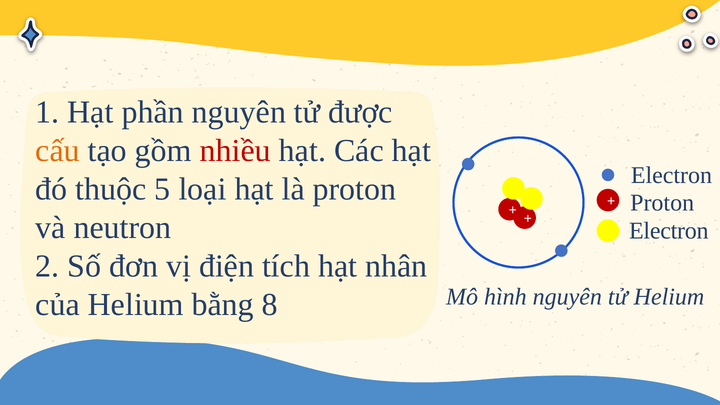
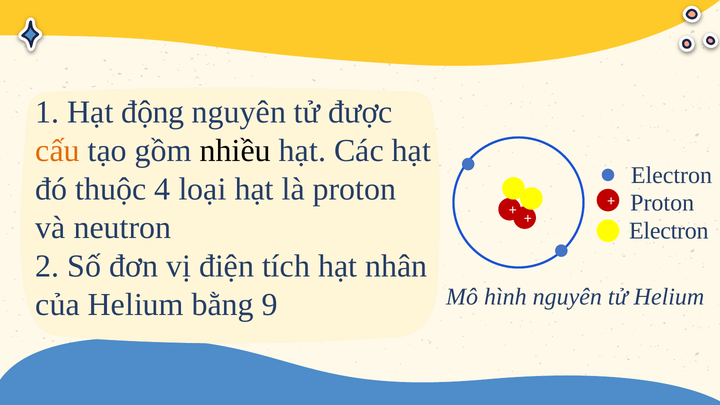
phần: phần -> động (153, 112)
nhiều colour: red -> black (235, 151)
5: 5 -> 4 (162, 189)
8: 8 -> 9 (270, 304)
